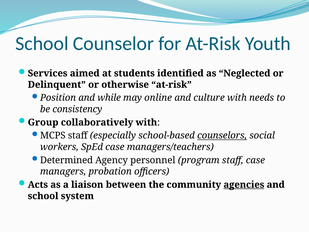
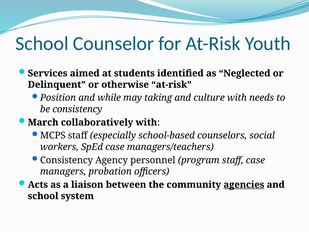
online: online -> taking (158, 98)
Group: Group -> March (43, 122)
counselors underline: present -> none (222, 135)
Determined: Determined -> Consistency (67, 160)
